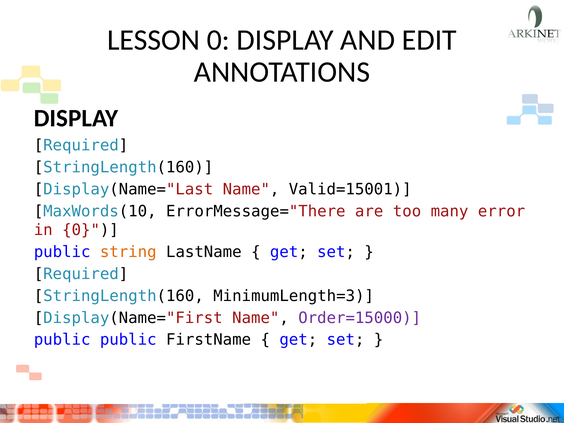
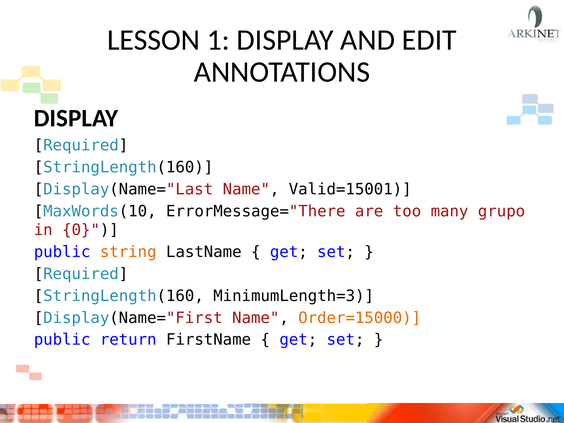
LESSON 0: 0 -> 1 (218, 40)
error: error -> grupo (502, 211)
Order=15000 colour: purple -> orange (360, 318)
public public: public -> return (128, 340)
